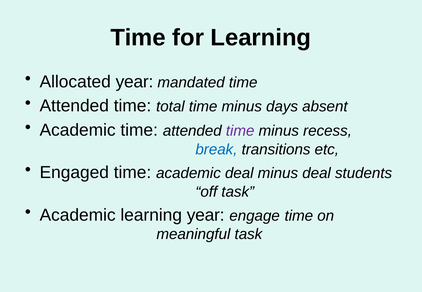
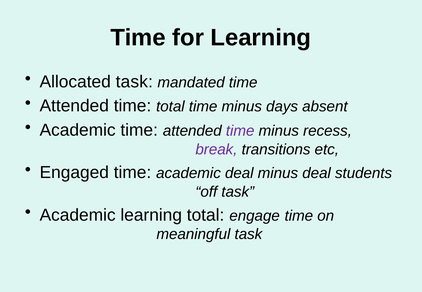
Allocated year: year -> task (134, 82)
break colour: blue -> purple (216, 150)
learning year: year -> total (206, 215)
